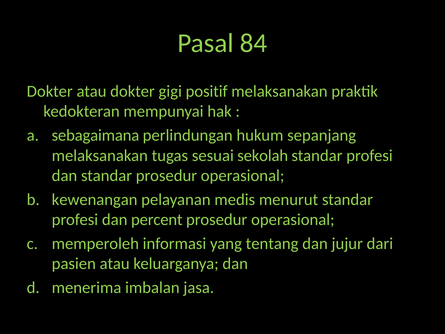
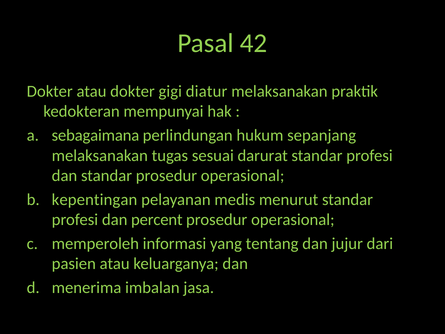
84: 84 -> 42 (254, 43)
positif: positif -> diatur (207, 91)
sekolah: sekolah -> darurat (263, 155)
kewenangan: kewenangan -> kepentingan (95, 199)
